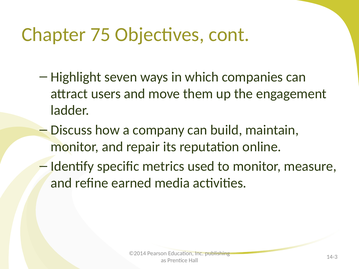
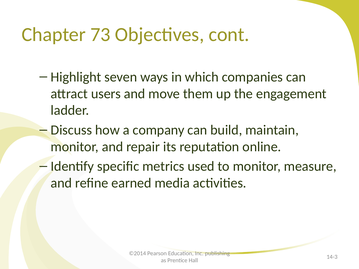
75: 75 -> 73 (100, 35)
